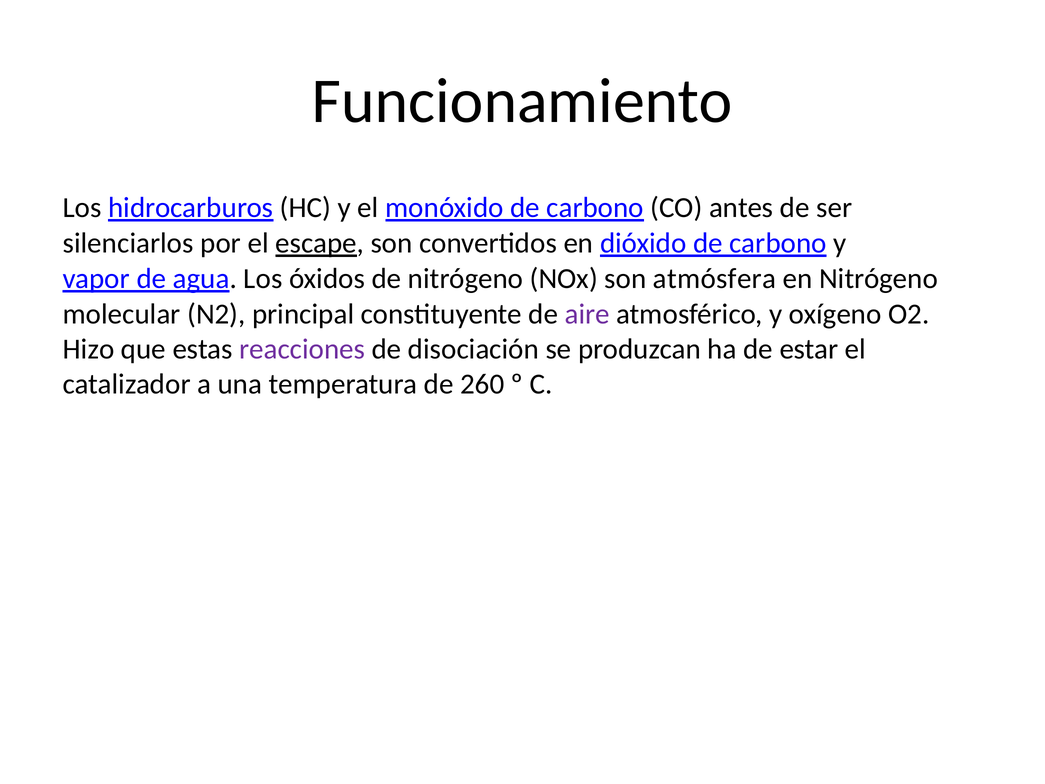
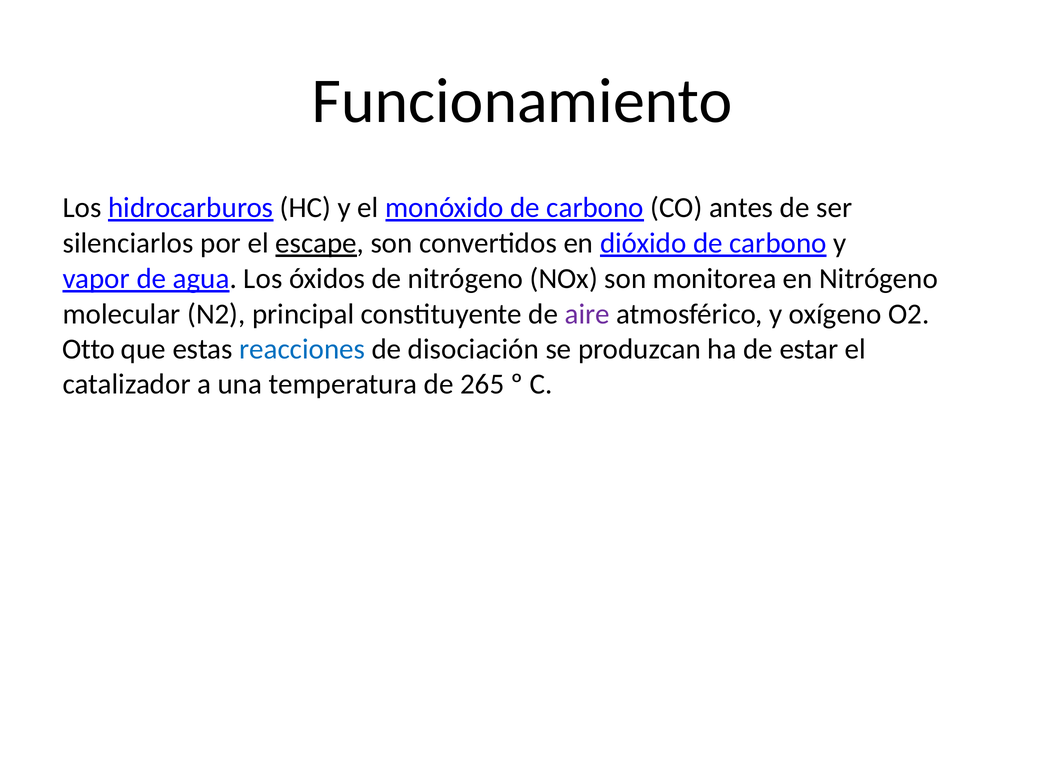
atmósfera: atmósfera -> monitorea (715, 279)
Hizo: Hizo -> Otto (89, 349)
reacciones colour: purple -> blue (302, 349)
260: 260 -> 265 (482, 384)
